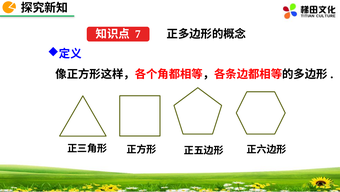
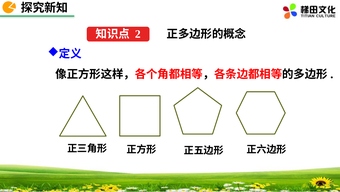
7: 7 -> 2 (138, 34)
